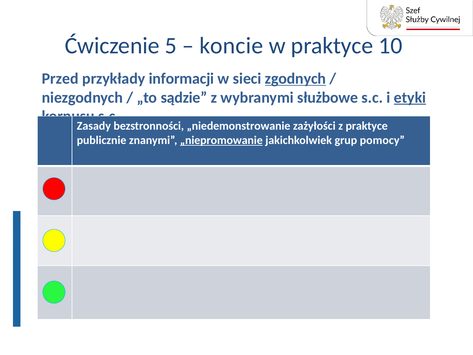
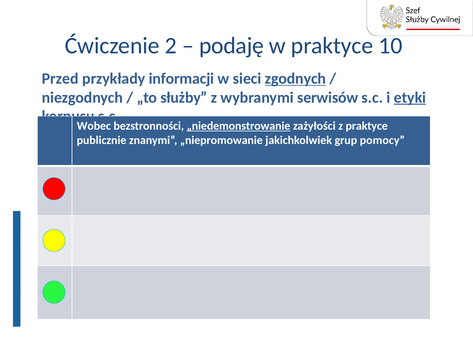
5: 5 -> 2 (171, 46)
koncie: koncie -> podaję (231, 46)
sądzie: sądzie -> służby (184, 97)
służbowe: służbowe -> serwisów (328, 97)
Zasady: Zasady -> Wobec (94, 126)
„niedemonstrowanie underline: none -> present (239, 126)
„niepromowanie underline: present -> none (221, 140)
